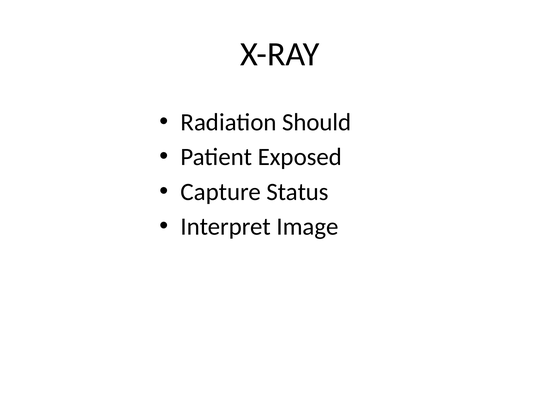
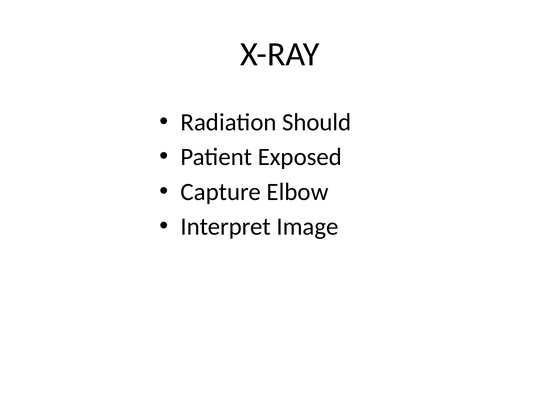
Status: Status -> Elbow (297, 192)
